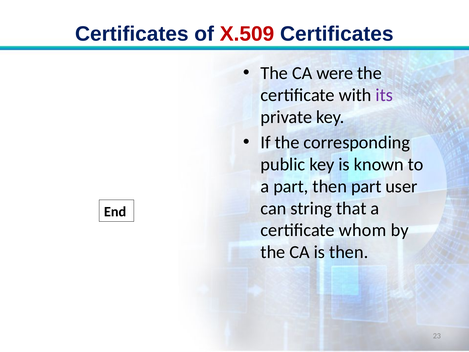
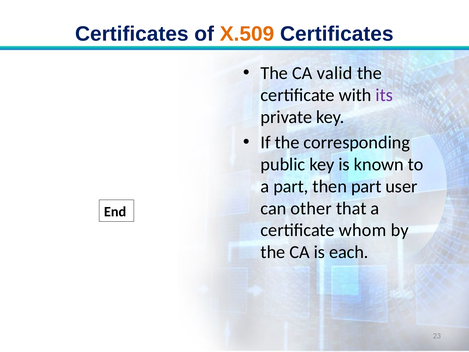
X.509 colour: red -> orange (247, 34)
were: were -> valid (335, 73)
string: string -> other (311, 208)
is then: then -> each (349, 252)
